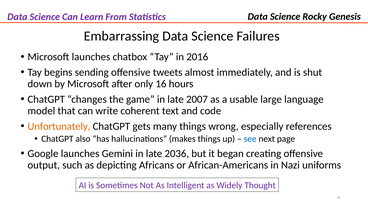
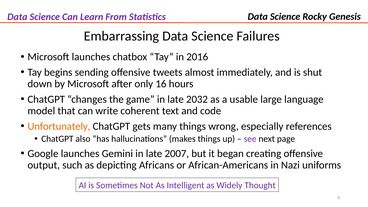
2007: 2007 -> 2032 (197, 99)
see colour: blue -> purple (250, 139)
2036: 2036 -> 2007 (177, 153)
